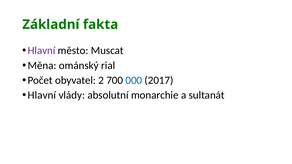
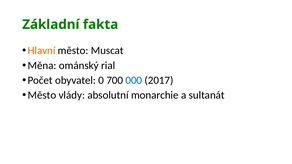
Hlavní colour: purple -> orange (42, 51)
2: 2 -> 0 (101, 80)
Hlavní: Hlavní -> Město (42, 95)
